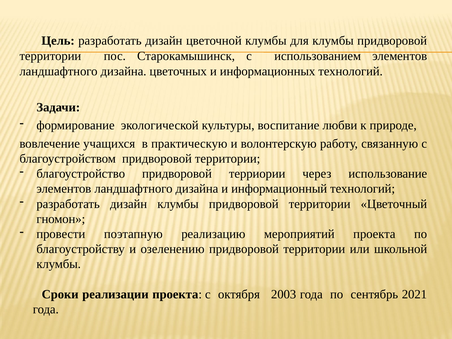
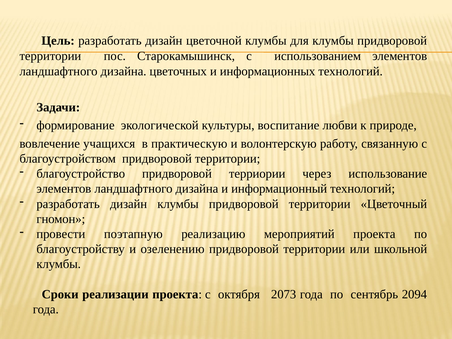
2003: 2003 -> 2073 (284, 294)
2021: 2021 -> 2094 (414, 294)
